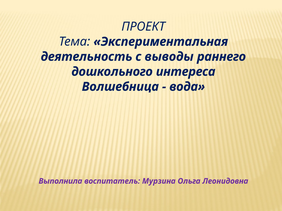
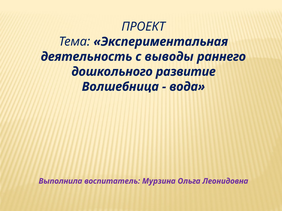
интереса: интереса -> развитие (186, 72)
